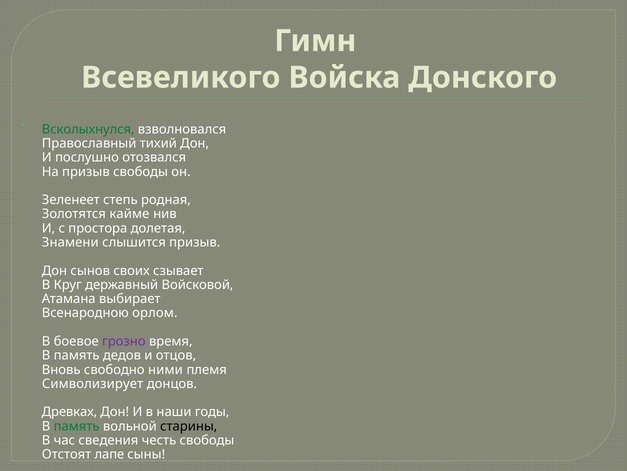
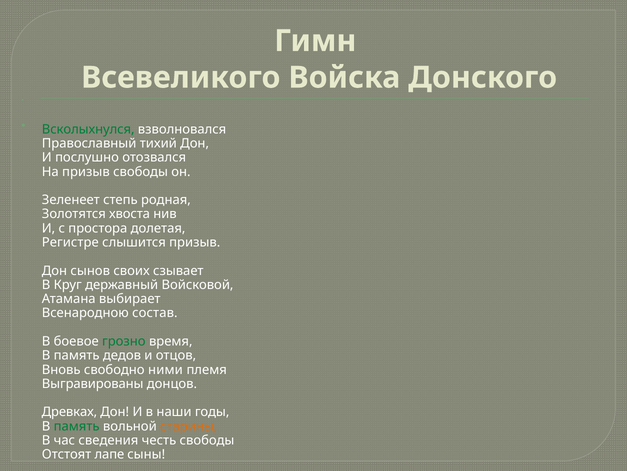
кайме: кайме -> хвоста (130, 214)
Знамени: Знамени -> Регистре (70, 242)
орлом: орлом -> состав (155, 313)
грозно colour: purple -> green (124, 341)
Символизирует: Символизирует -> Выгравированы (93, 383)
старины colour: black -> orange (189, 426)
